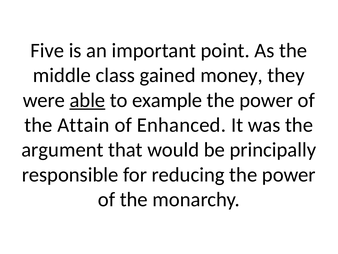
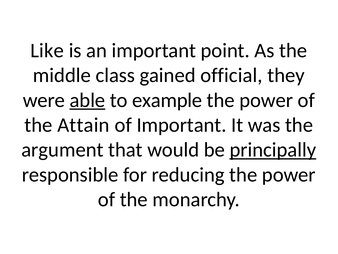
Five: Five -> Like (47, 50)
money: money -> official (231, 75)
of Enhanced: Enhanced -> Important (182, 125)
principally underline: none -> present (273, 150)
